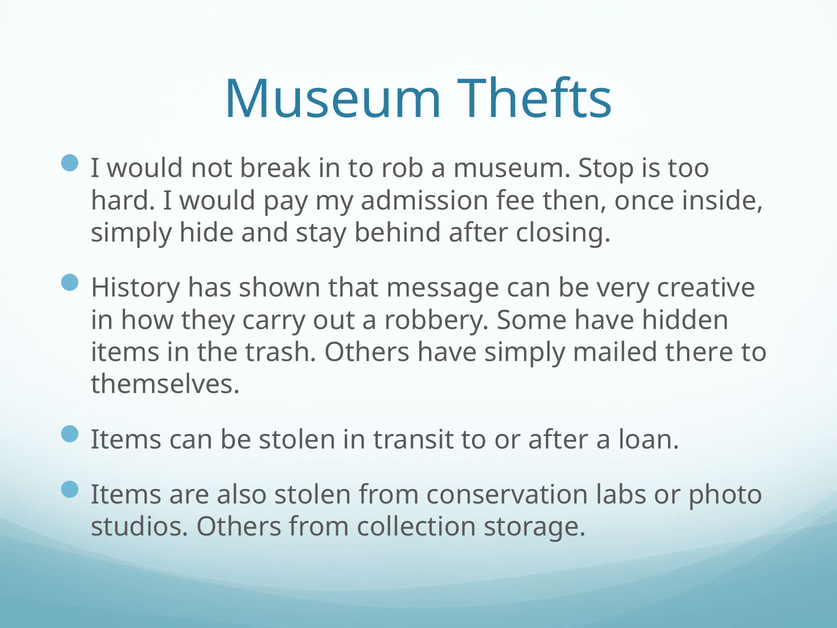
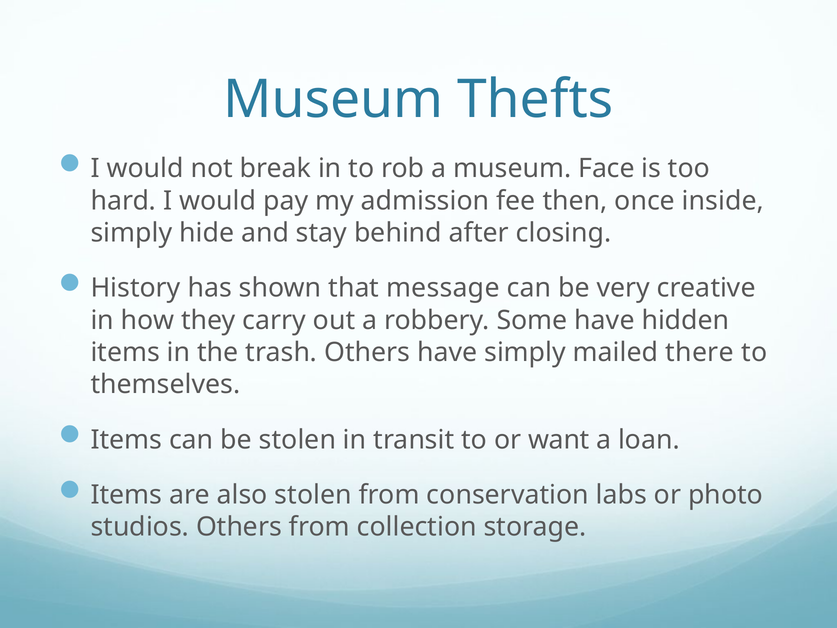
Stop: Stop -> Face (607, 169)
or after: after -> want (559, 440)
